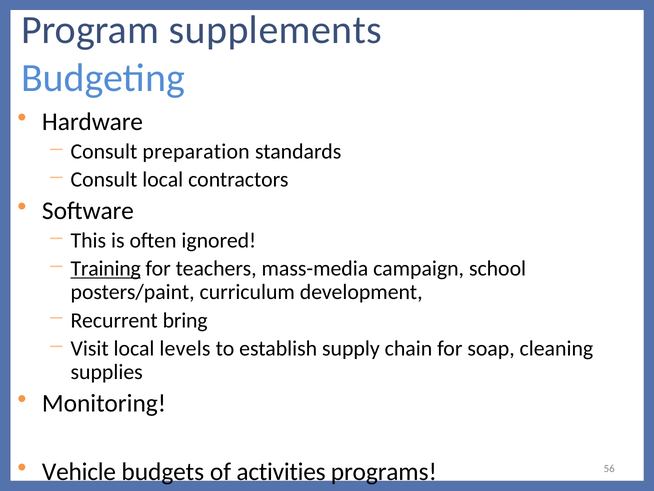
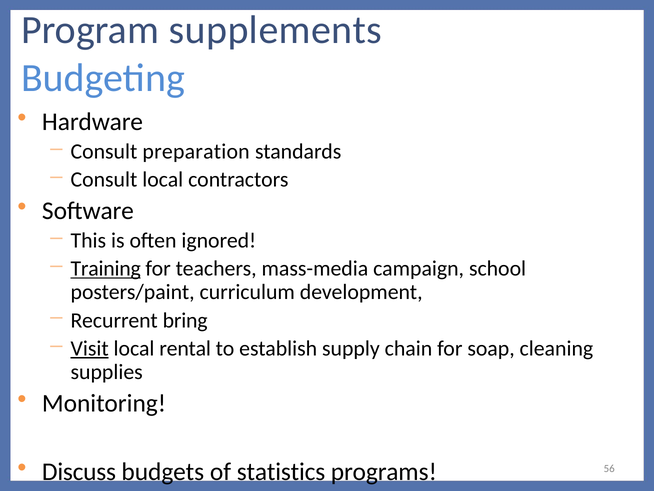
Visit underline: none -> present (90, 348)
levels: levels -> rental (185, 348)
Vehicle: Vehicle -> Discuss (79, 471)
activities: activities -> statistics (281, 471)
